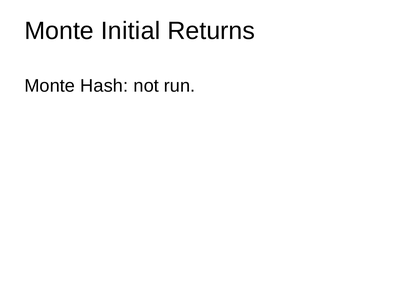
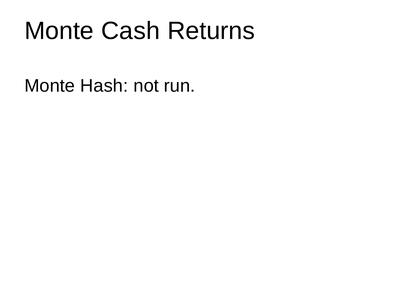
Initial: Initial -> Cash (131, 31)
